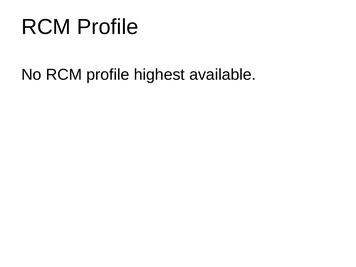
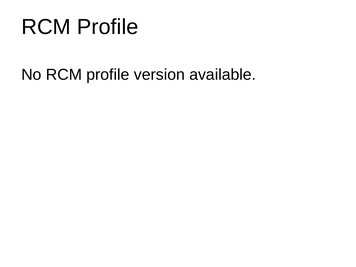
highest: highest -> version (159, 75)
